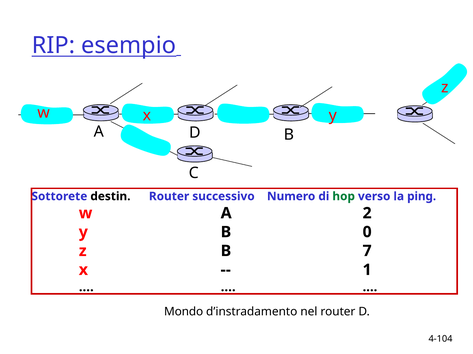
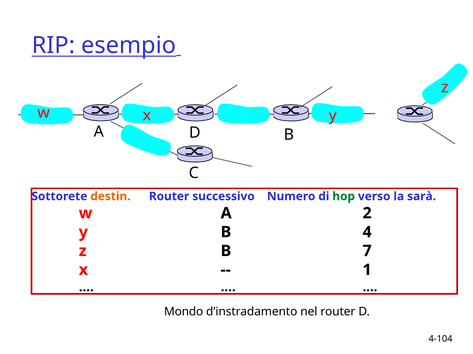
destin colour: black -> orange (110, 197)
ping: ping -> sarà (422, 197)
0: 0 -> 4 (367, 232)
